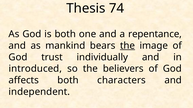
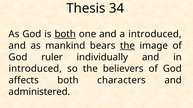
74: 74 -> 34 (116, 8)
both underline: none -> present (65, 34)
a repentance: repentance -> introduced (155, 34)
trust: trust -> ruler (52, 57)
independent: independent -> administered (39, 92)
